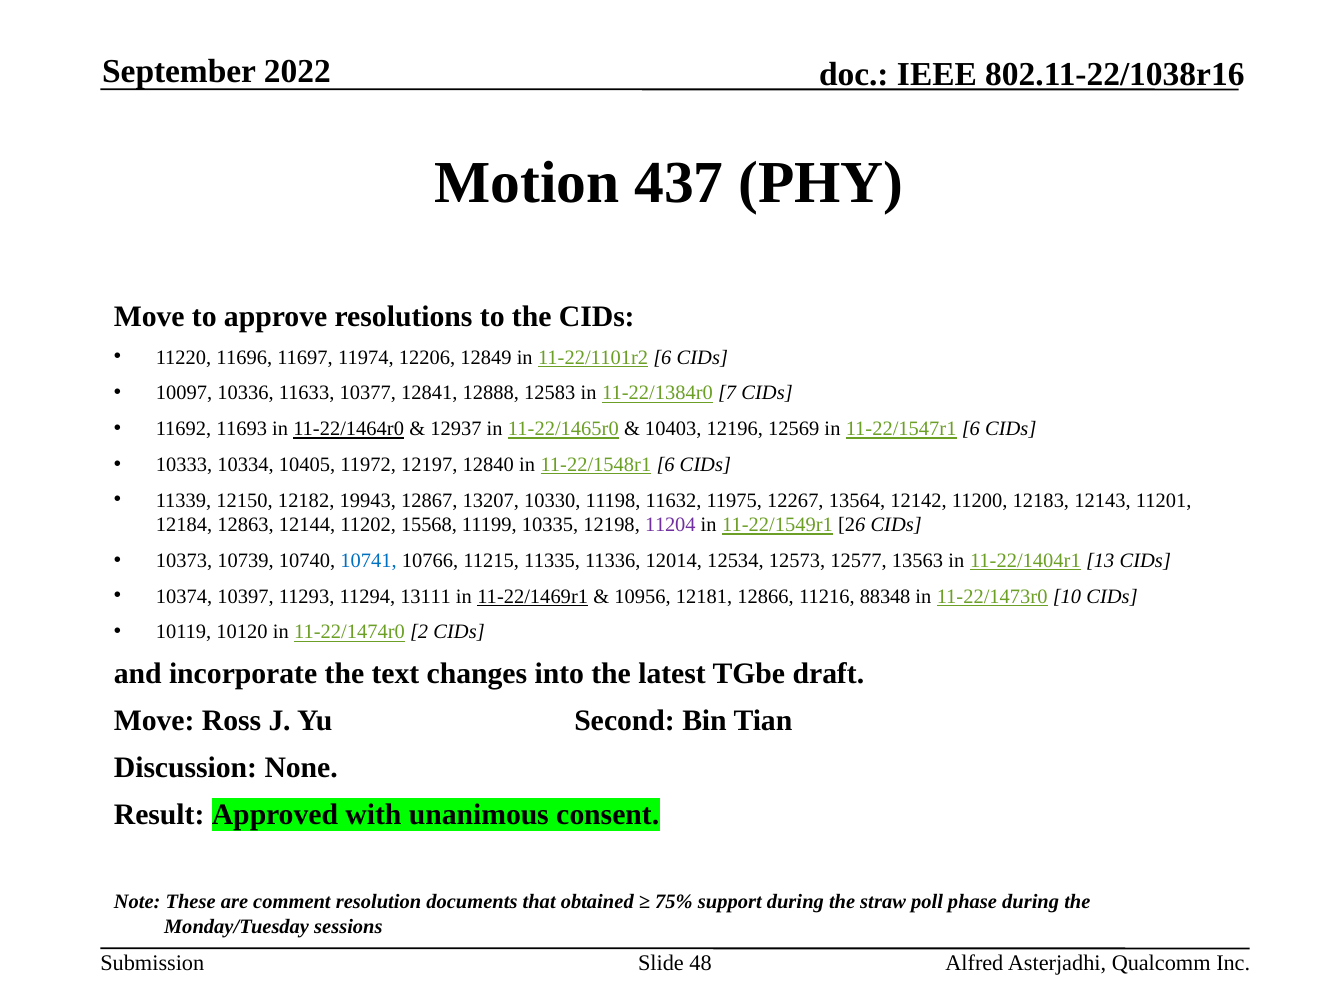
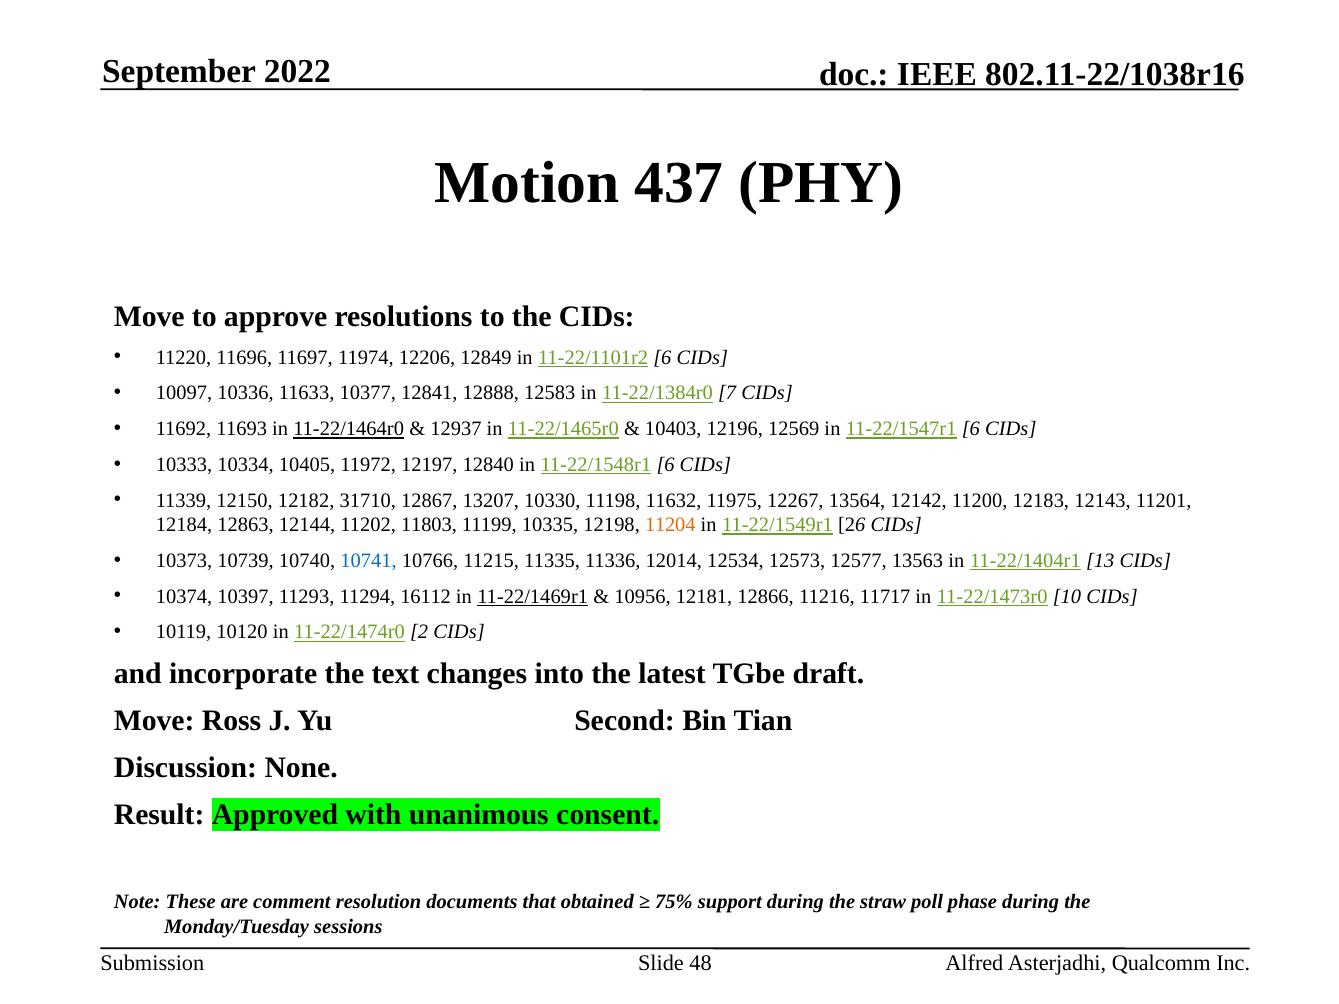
19943: 19943 -> 31710 (368, 500)
15568: 15568 -> 11803 (429, 525)
11204 colour: purple -> orange (670, 525)
13111: 13111 -> 16112 (426, 596)
88348: 88348 -> 11717 (885, 596)
